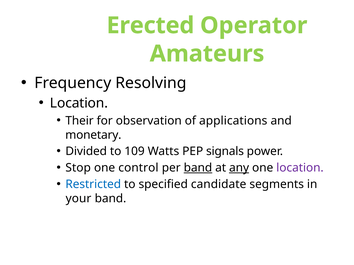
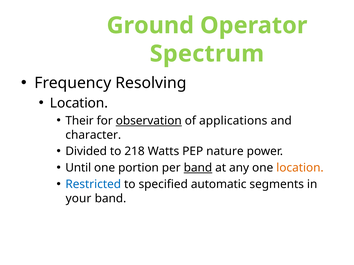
Erected: Erected -> Ground (150, 26)
Amateurs: Amateurs -> Spectrum (207, 54)
observation underline: none -> present (149, 121)
monetary: monetary -> character (93, 135)
109: 109 -> 218 (135, 152)
signals: signals -> nature (225, 152)
Stop: Stop -> Until (78, 168)
control: control -> portion (139, 168)
any underline: present -> none (239, 168)
location colour: purple -> orange (300, 168)
candidate: candidate -> automatic (219, 185)
